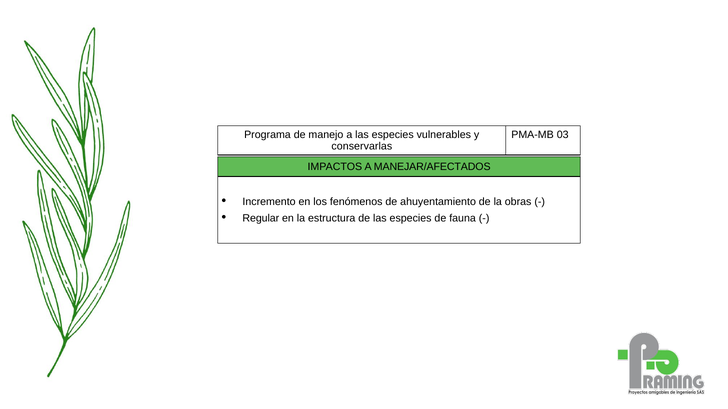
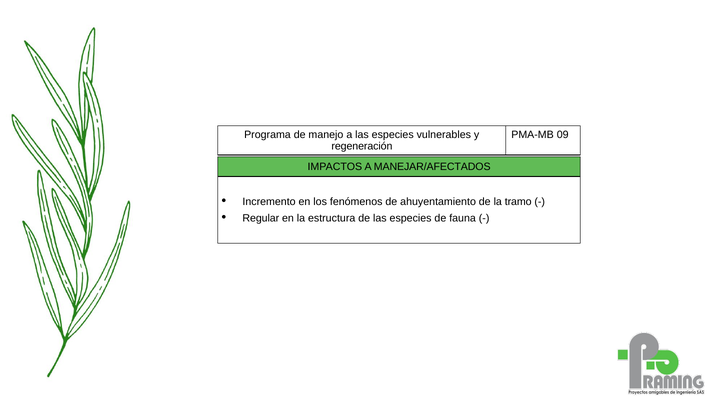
03: 03 -> 09 (563, 135)
conservarlas: conservarlas -> regeneración (362, 147)
obras: obras -> tramo (518, 202)
